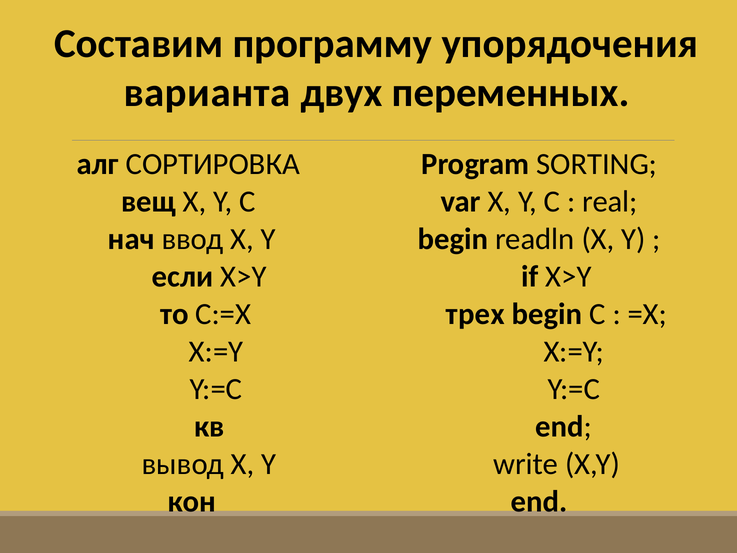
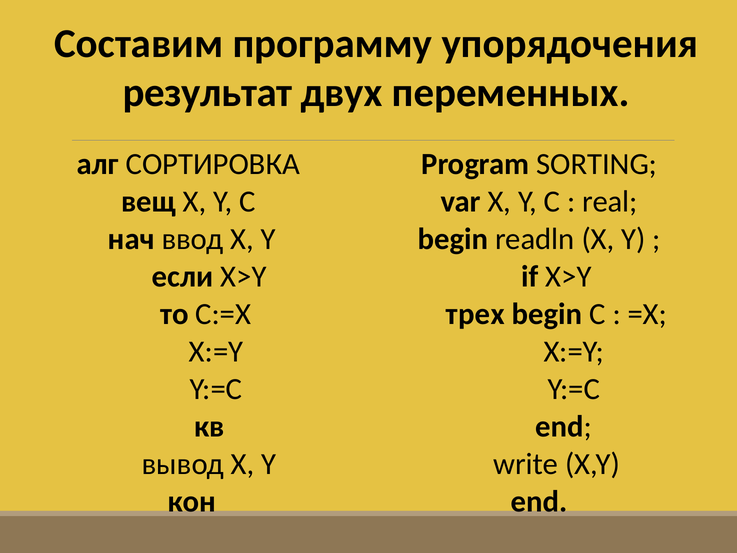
варианта: варианта -> результат (207, 93)
